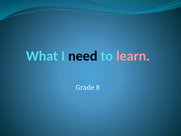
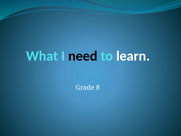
learn colour: pink -> white (133, 56)
